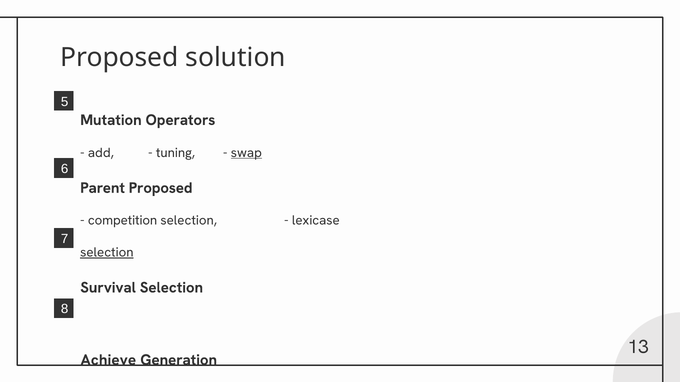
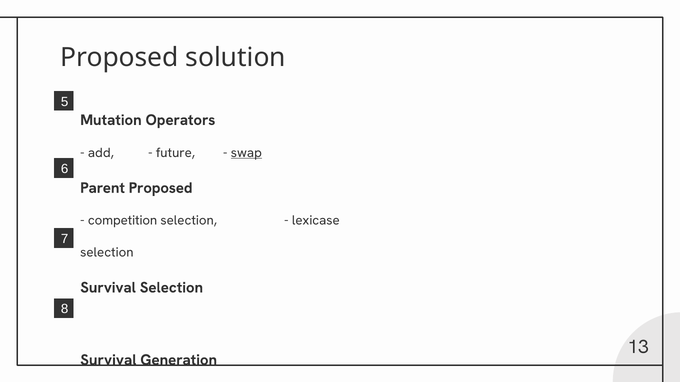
tuning: tuning -> future (175, 153)
selection underline: present -> none (107, 253)
Achieve: Achieve -> Survival (108, 360)
